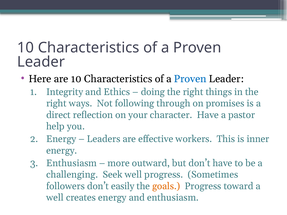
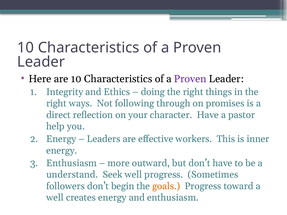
Proven colour: blue -> purple (190, 79)
challenging: challenging -> understand (72, 175)
easily: easily -> begin (123, 186)
